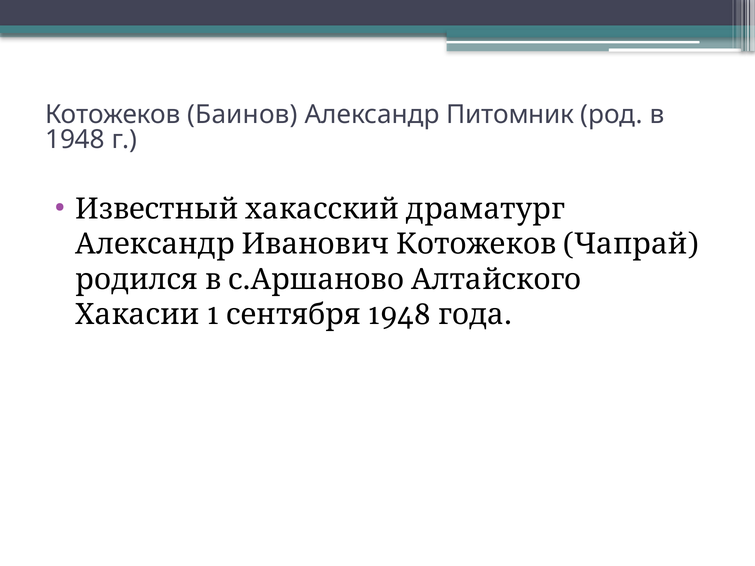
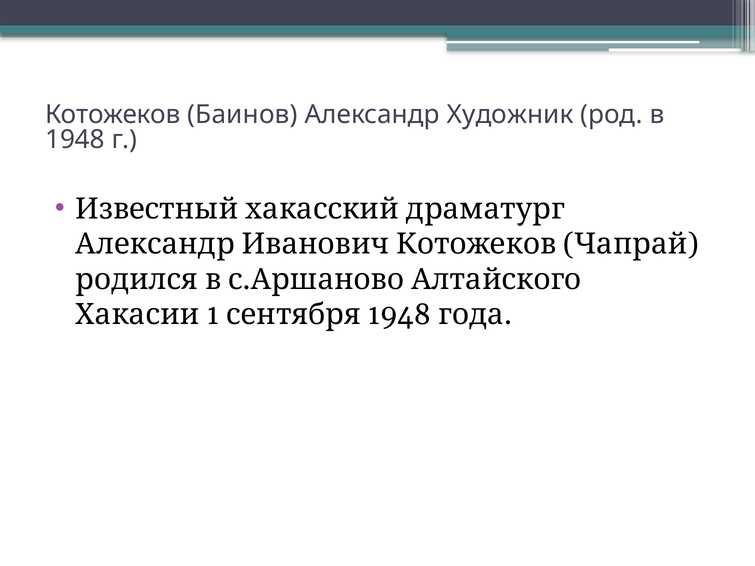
Питомник: Питомник -> Художник (510, 115)
